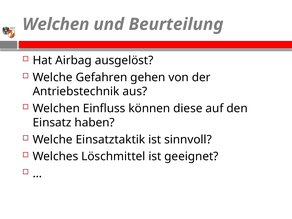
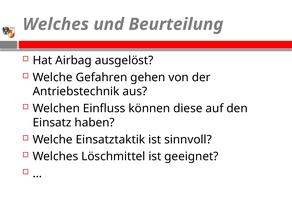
Welchen: Welchen -> Welches (56, 24)
